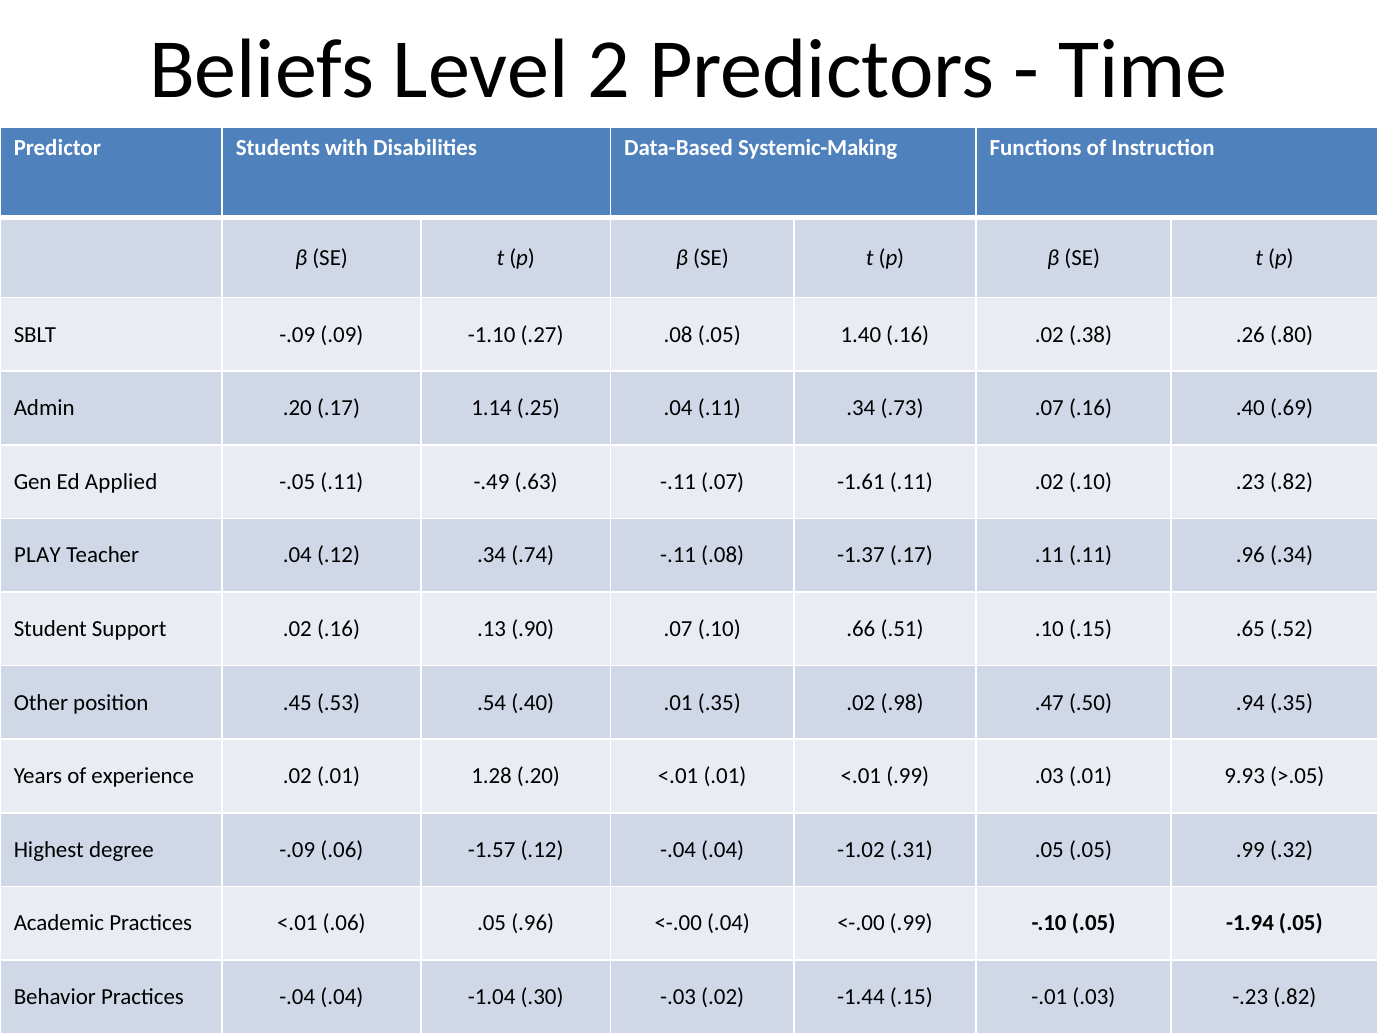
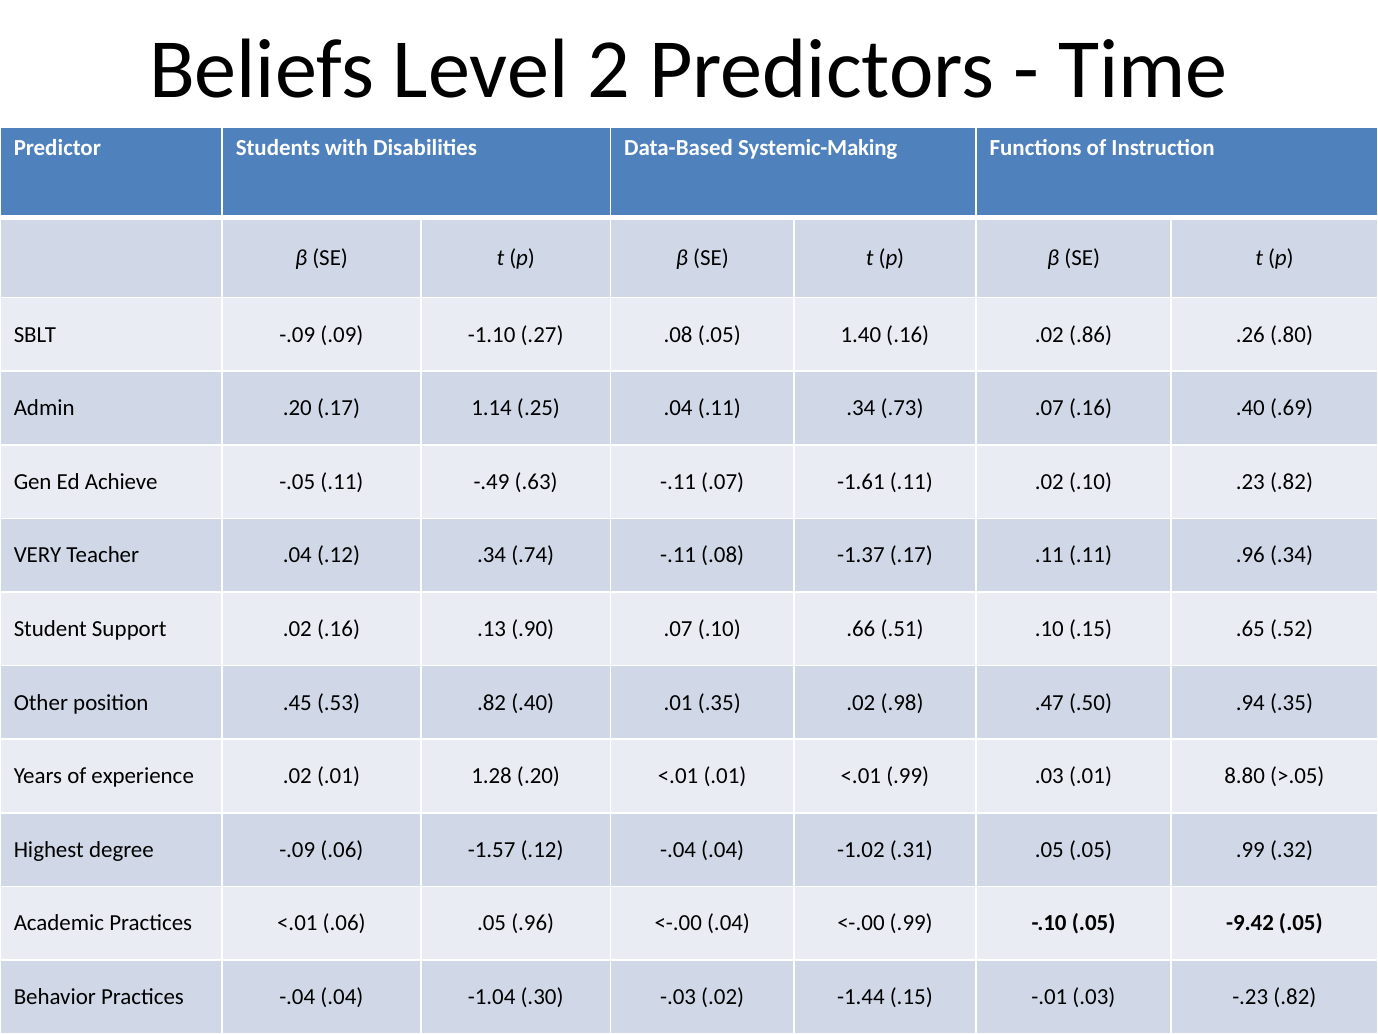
.38: .38 -> .86 (1091, 334)
Applied: Applied -> Achieve (121, 482)
PLAY: PLAY -> VERY (38, 555)
.53 .54: .54 -> .82 (492, 702)
9.93: 9.93 -> 8.80 (1245, 776)
-1.94: -1.94 -> -9.42 (1250, 923)
